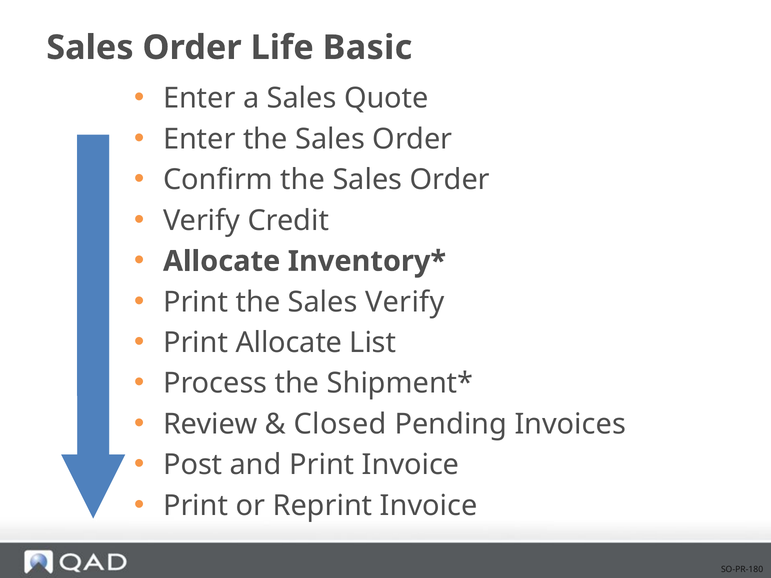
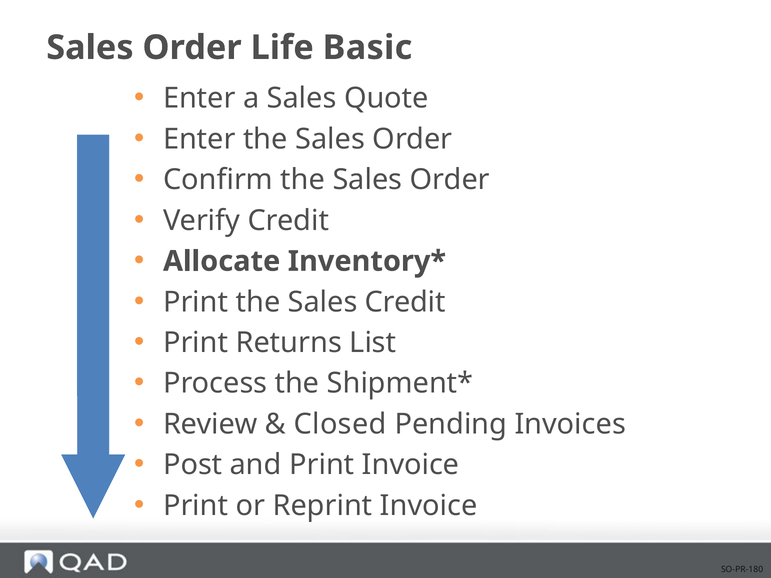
Sales Verify: Verify -> Credit (405, 302)
Print Allocate: Allocate -> Returns (289, 343)
